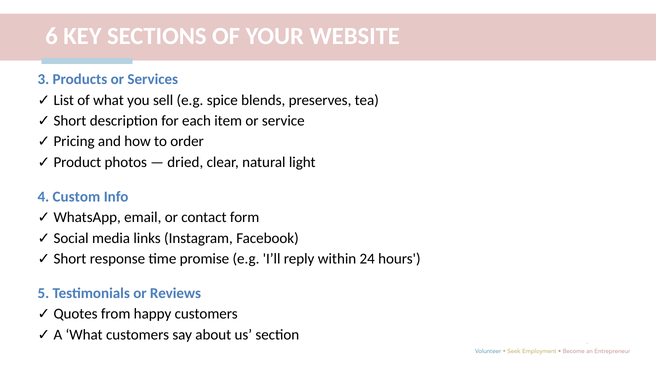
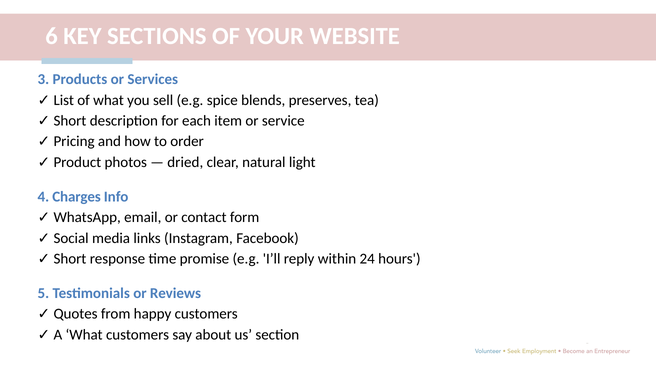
Custom: Custom -> Charges (77, 197)
